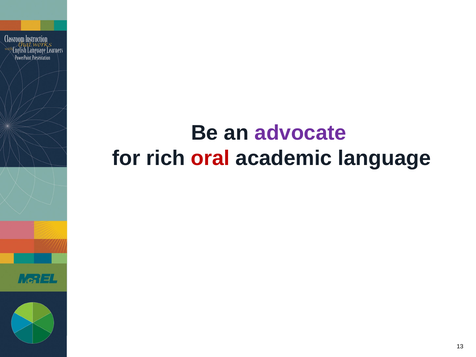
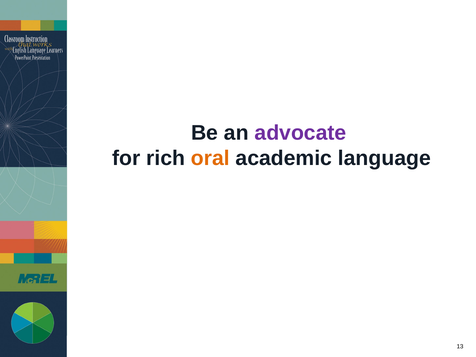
oral colour: red -> orange (210, 158)
